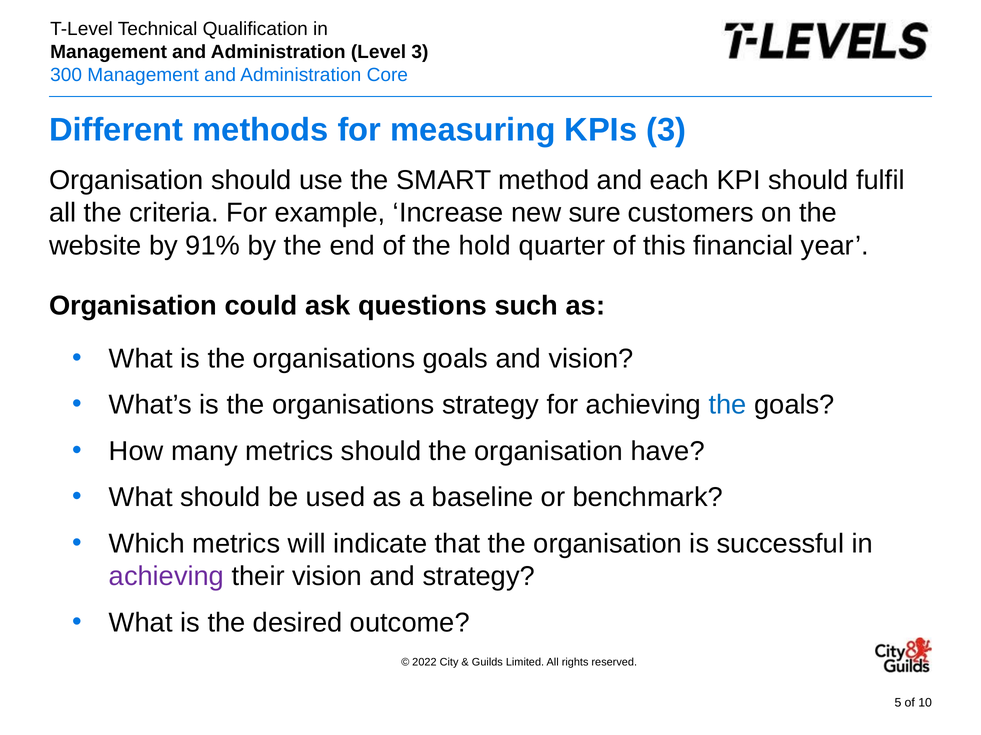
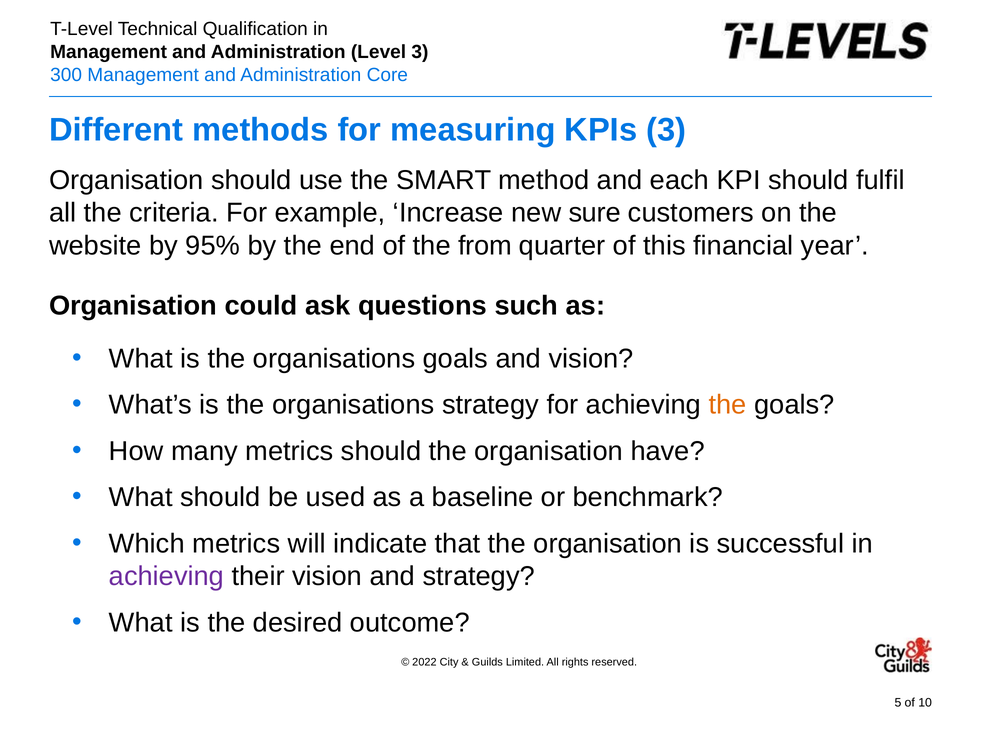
91%: 91% -> 95% (213, 246)
hold: hold -> from (485, 246)
the colour: blue -> orange (728, 405)
